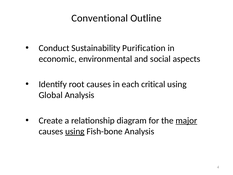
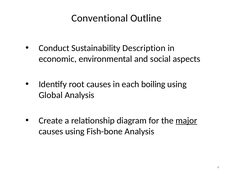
Purification: Purification -> Description (144, 48)
critical: critical -> boiling (153, 84)
using underline: present -> none (75, 131)
